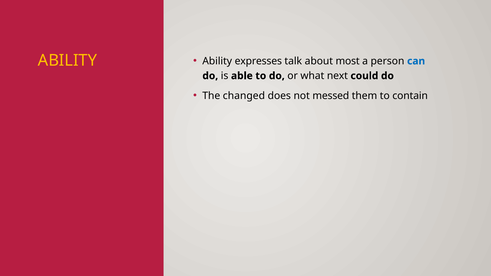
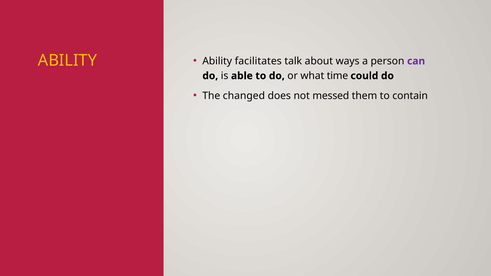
expresses: expresses -> facilitates (258, 61)
most: most -> ways (348, 61)
can colour: blue -> purple (416, 61)
next: next -> time (337, 76)
